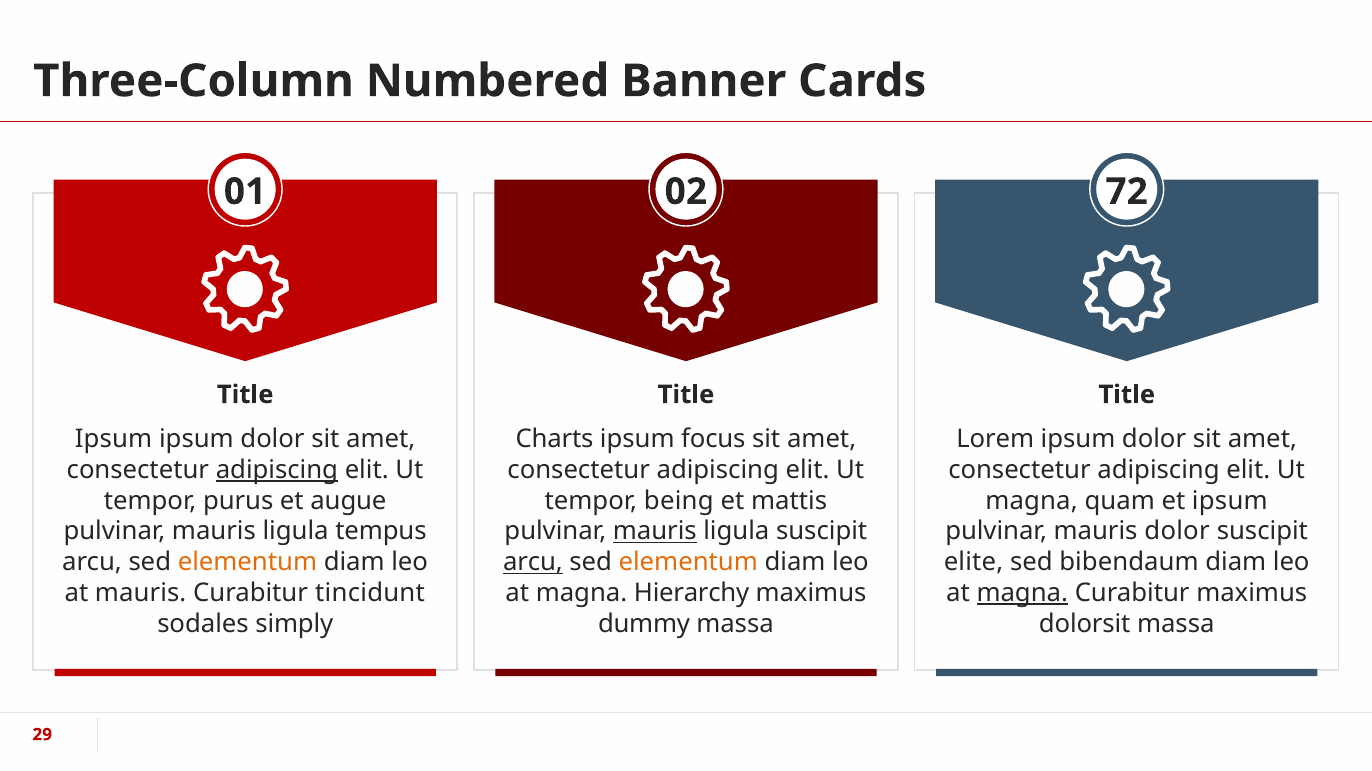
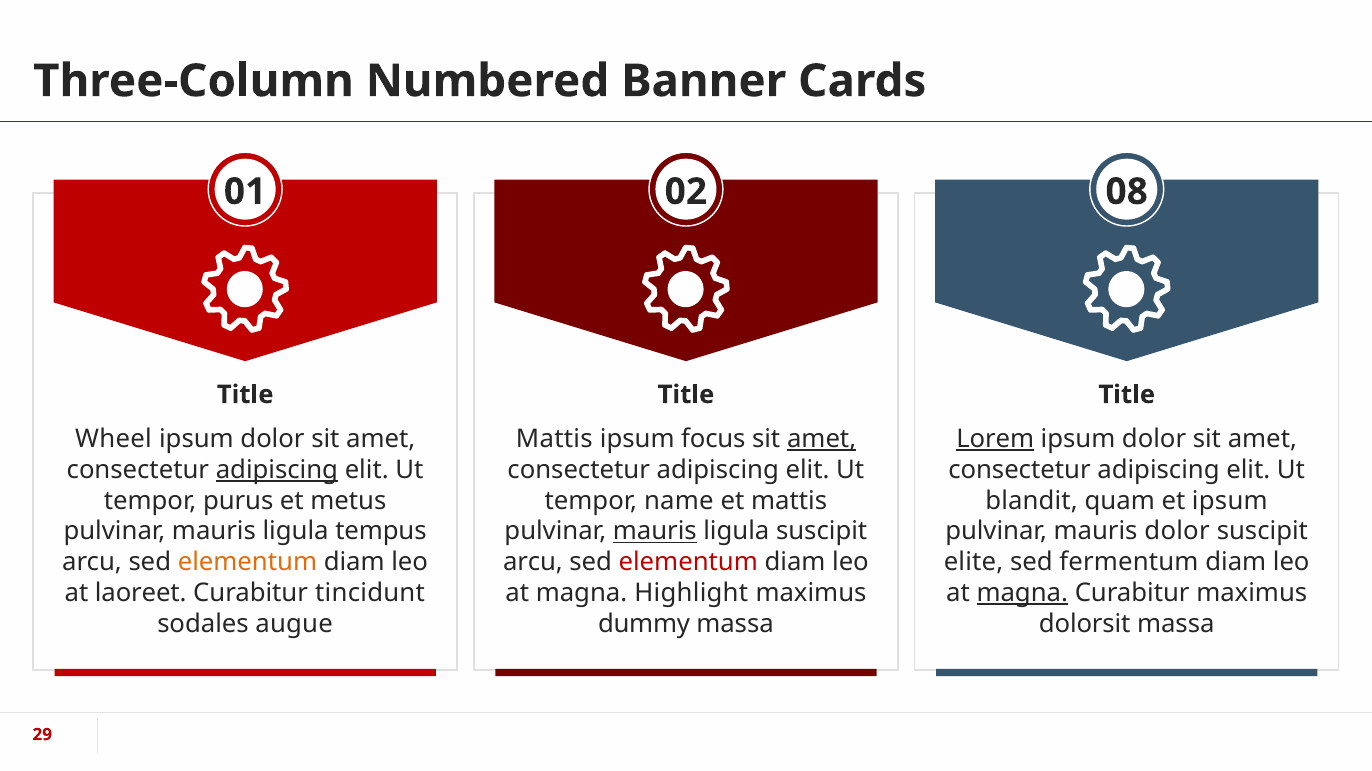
72: 72 -> 08 (1127, 192)
Ipsum: Ipsum -> Wheel (113, 439)
Charts: Charts -> Mattis (554, 439)
amet underline: none -> present (822, 439)
Lorem underline: none -> present (995, 439)
augue: augue -> metus (348, 501)
being: being -> name (679, 501)
magna: magna -> blandit (1032, 501)
arcu underline: present -> none (533, 563)
elementum colour: orange -> red (688, 563)
bibendaum: bibendaum -> fermentum (1129, 563)
at mauris: mauris -> laoreet (141, 594)
Hierarchy: Hierarchy -> Highlight (691, 594)
simply: simply -> augue (294, 625)
